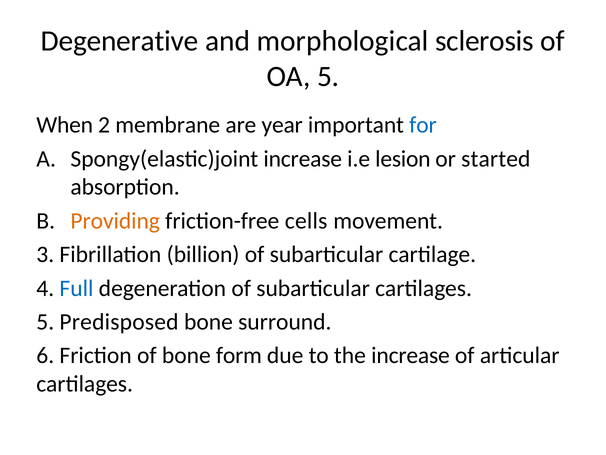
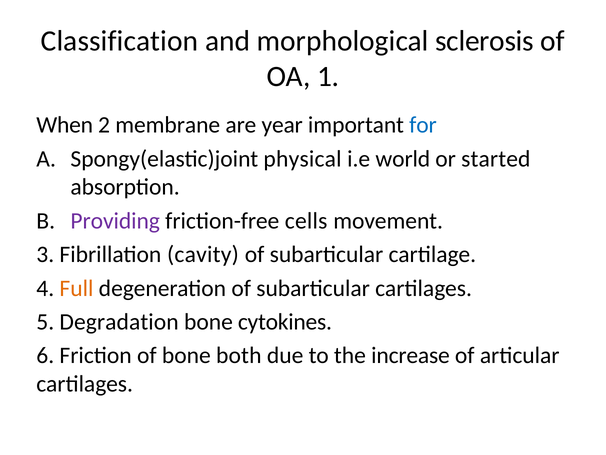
Degenerative: Degenerative -> Classification (120, 41)
OA 5: 5 -> 1 (328, 76)
Spongy(elastic)joint increase: increase -> physical (303, 159)
lesion: lesion -> world (403, 159)
Providing colour: orange -> purple (115, 221)
billion: billion -> cavity (203, 254)
Full colour: blue -> orange (76, 288)
Predisposed: Predisposed -> Degradation (119, 322)
surround: surround -> cytokines (285, 322)
form: form -> both (239, 355)
